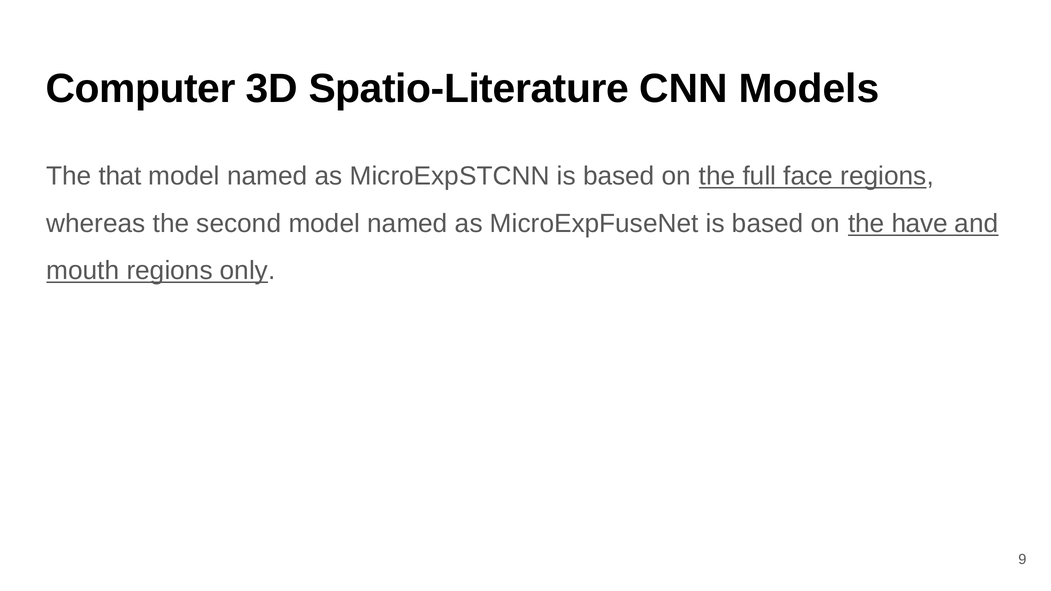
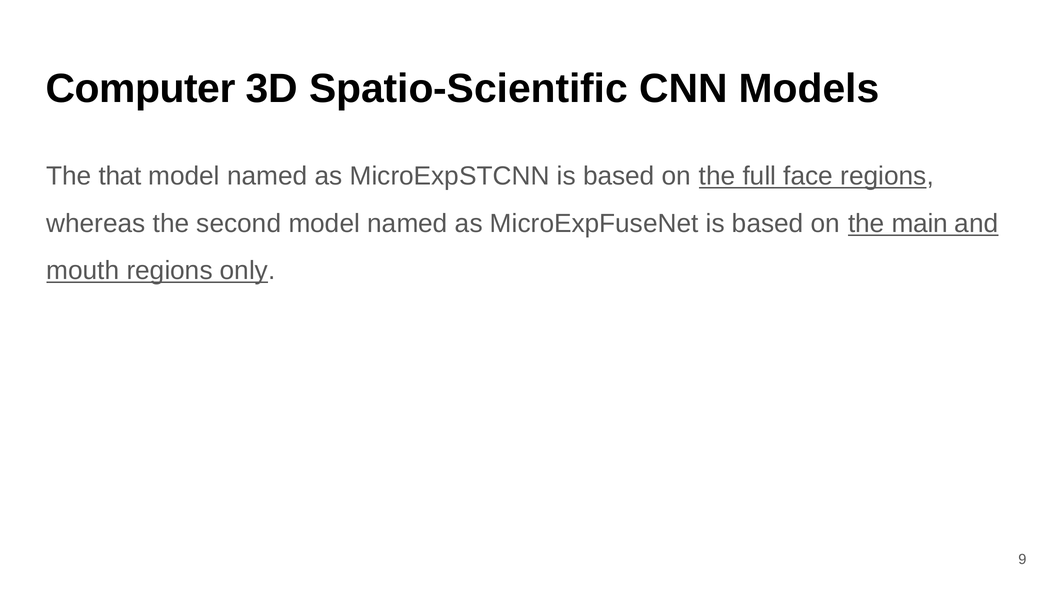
Spatio-Literature: Spatio-Literature -> Spatio-Scientific (468, 89)
have: have -> main (920, 224)
